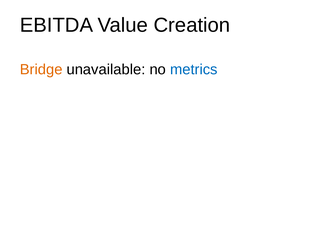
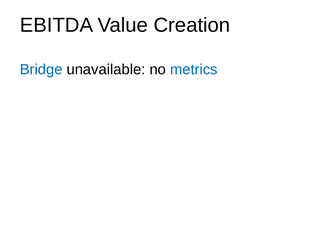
Bridge colour: orange -> blue (41, 70)
